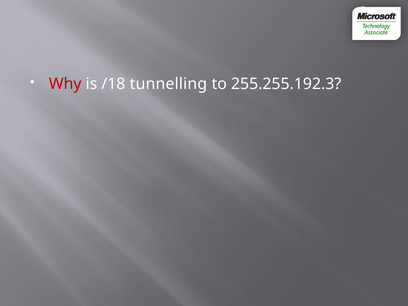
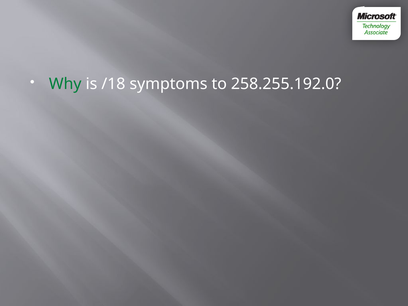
Why colour: red -> green (65, 84)
tunnelling: tunnelling -> symptoms (169, 84)
255.255.192.3: 255.255.192.3 -> 258.255.192.0 (286, 84)
